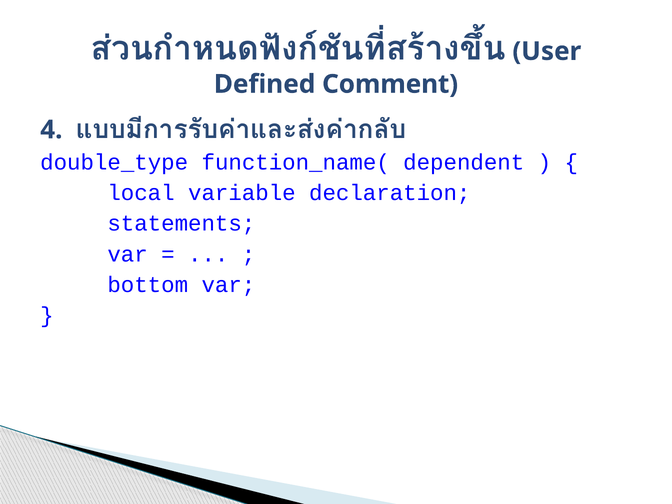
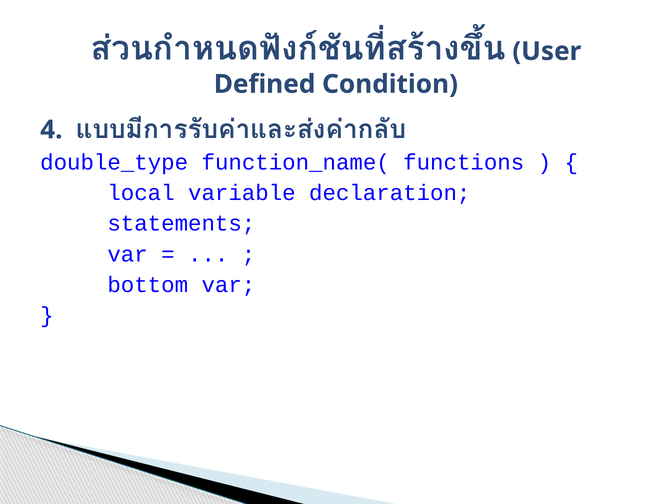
Comment: Comment -> Condition (390, 84)
dependent: dependent -> functions (464, 162)
